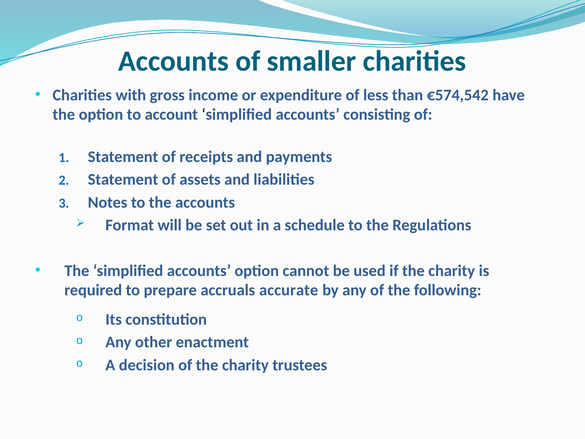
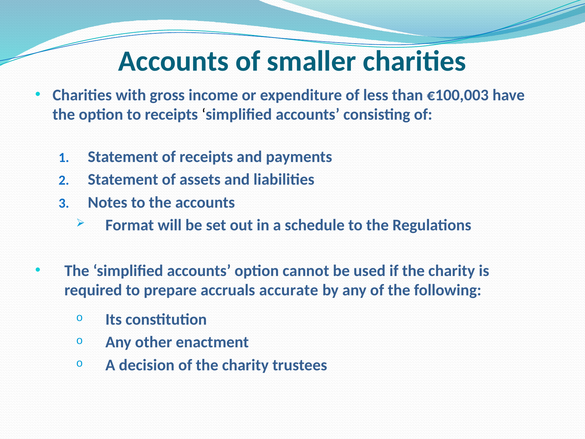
€574,542: €574,542 -> €100,003 (458, 95)
to account: account -> receipts (171, 114)
